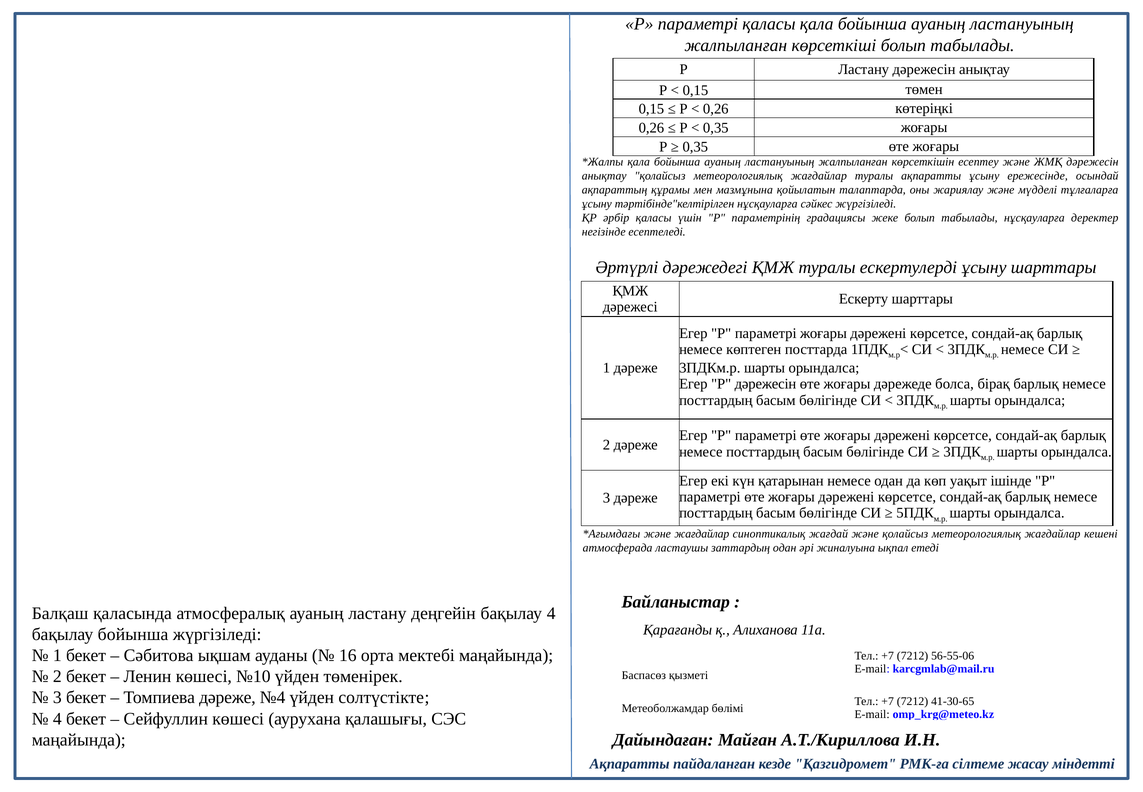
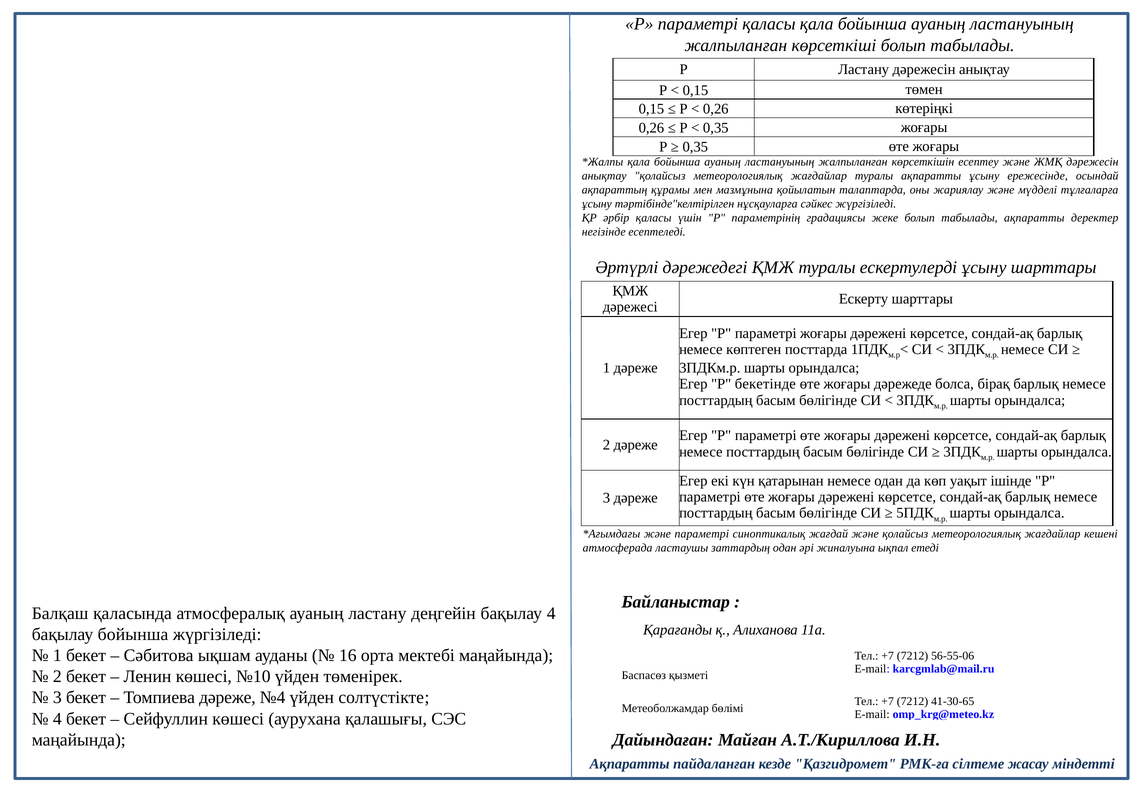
табылады нұсқауларға: нұсқауларға -> ақпаратты (1034, 218)
P дәрежесін: дәрежесін -> бекетінде (765, 384)
және жағдайлар: жағдайлар -> параметрі (702, 534)
